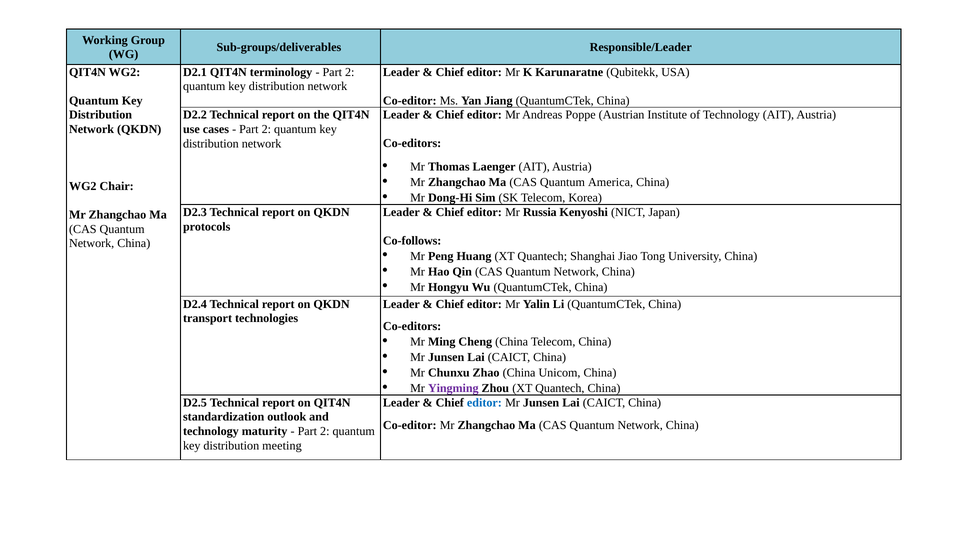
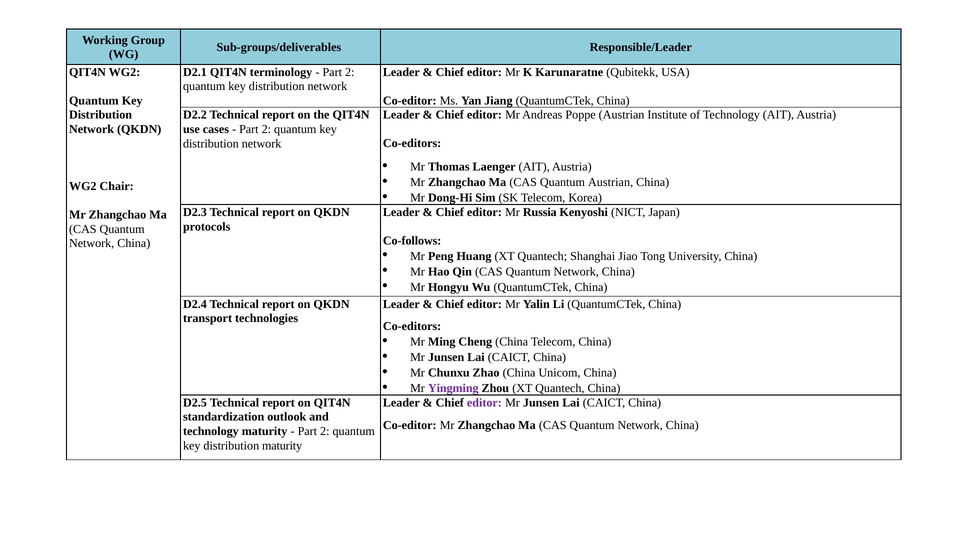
Quantum America: America -> Austrian (611, 182)
editor colour: blue -> purple (484, 403)
distribution meeting: meeting -> maturity (282, 446)
